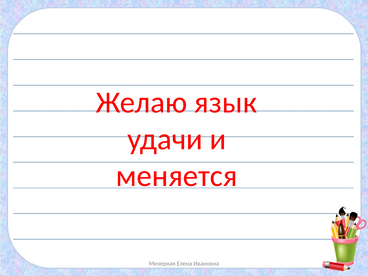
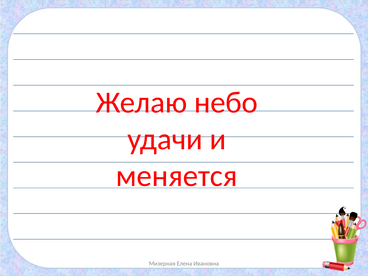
язык: язык -> небо (226, 102)
